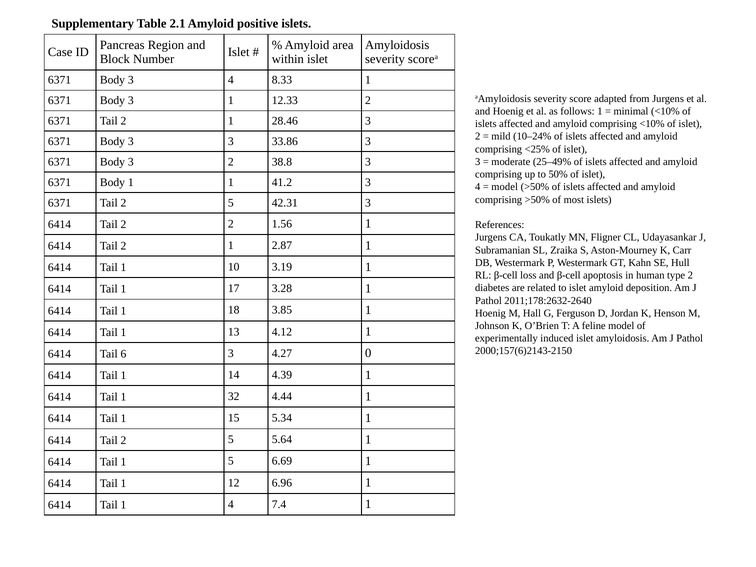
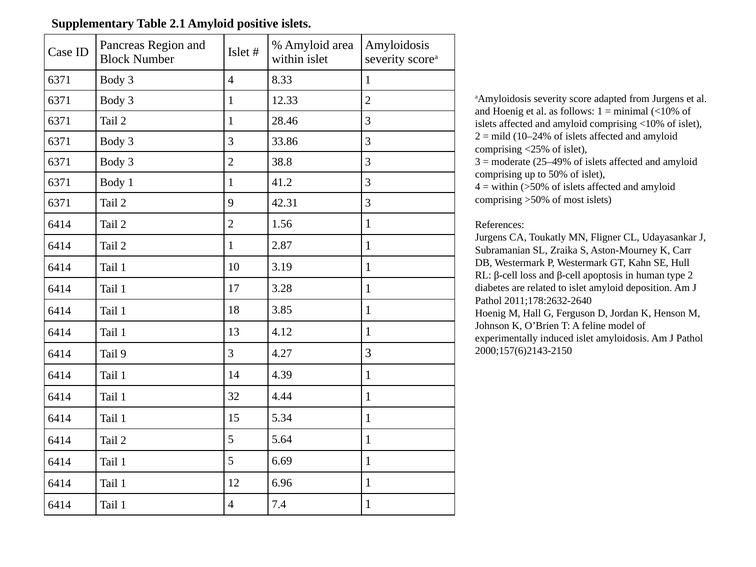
model: model -> within (505, 187)
6371 Tail 2 5: 5 -> 9 (231, 203)
Tail 6: 6 -> 9 (123, 354)
4.27 0: 0 -> 3 (368, 353)
